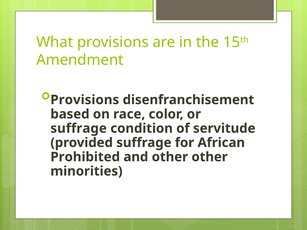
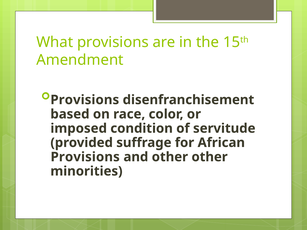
suffrage: suffrage -> imposed (79, 129)
Prohibited: Prohibited -> Provisions (85, 157)
